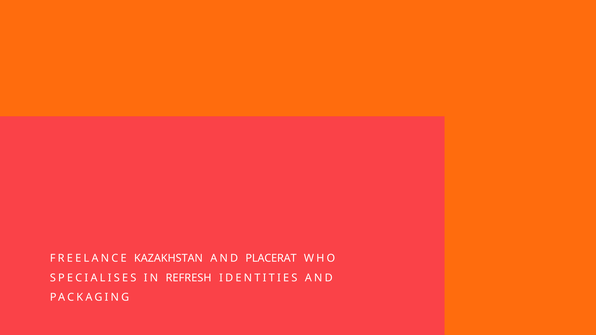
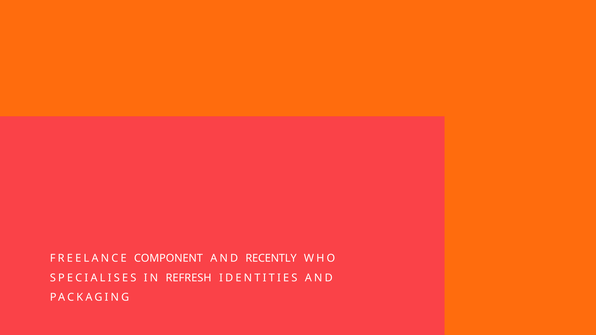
KAZAKHSTAN: KAZAKHSTAN -> COMPONENT (168, 258)
PLACERAT: PLACERAT -> RECENTLY (271, 258)
